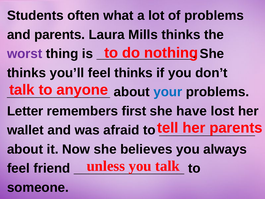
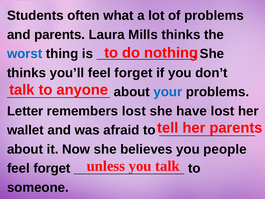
worst colour: purple -> blue (25, 54)
you’ll feel thinks: thinks -> forget (133, 73)
remembers first: first -> lost (134, 111)
always: always -> people (225, 149)
friend: friend -> forget (52, 168)
